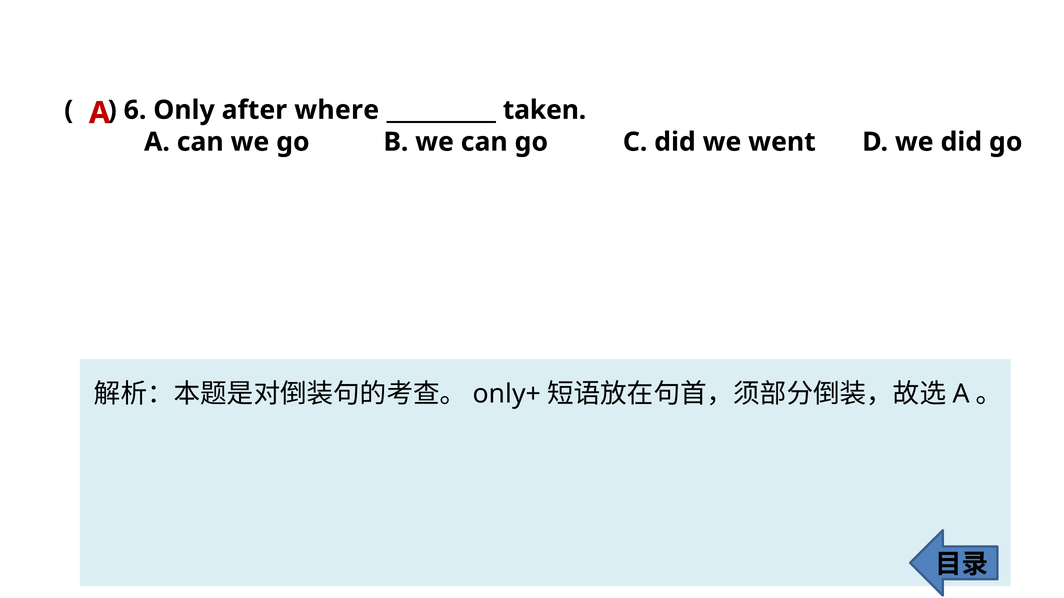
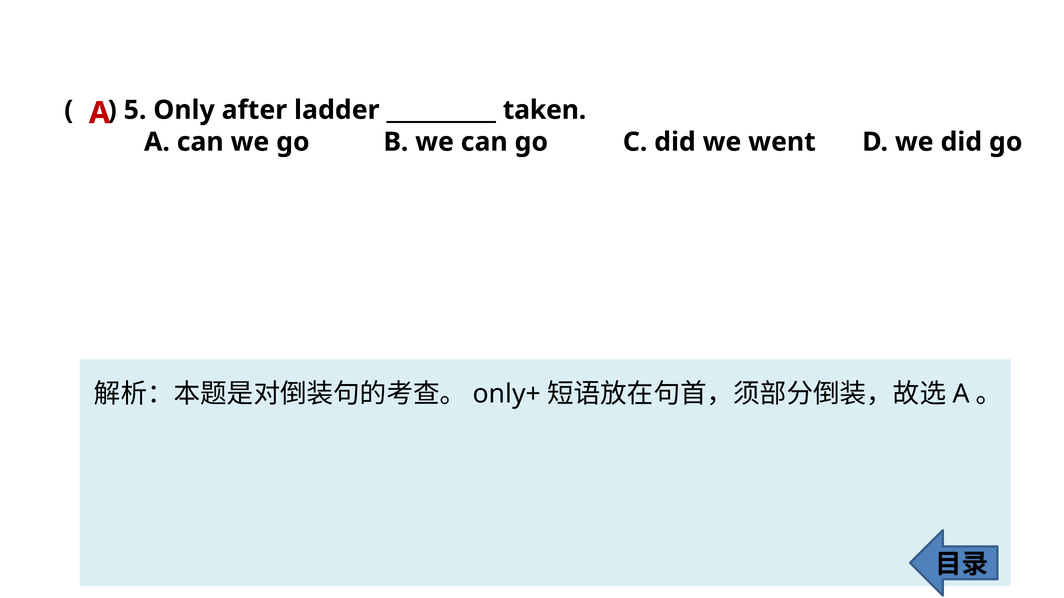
6: 6 -> 5 (135, 110)
where: where -> ladder (337, 110)
